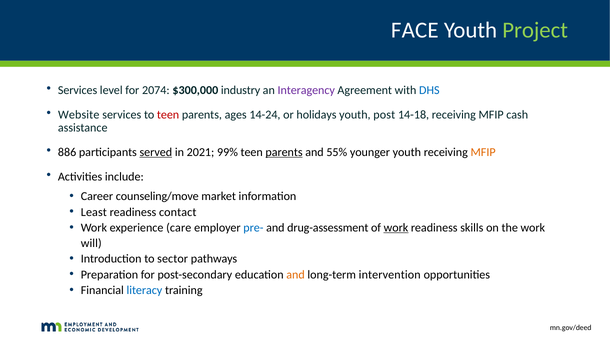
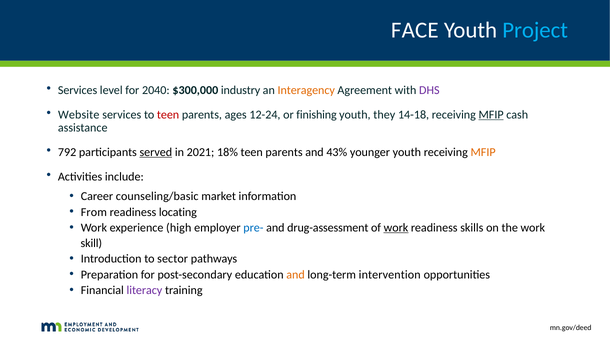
Project colour: light green -> light blue (535, 30)
2074: 2074 -> 2040 (156, 90)
Interagency colour: purple -> orange (306, 90)
DHS colour: blue -> purple (429, 90)
14-24: 14-24 -> 12-24 (265, 115)
holidays: holidays -> finishing (317, 115)
post: post -> they (384, 115)
MFIP underline: none -> present (491, 115)
886: 886 -> 792 (67, 152)
99%: 99% -> 18% (227, 152)
parents underline: present -> none (284, 152)
55%: 55% -> 43% (337, 152)
counseling/move: counseling/move -> counseling/basic (157, 196)
Least: Least -> From (94, 212)
contact: contact -> locating (178, 212)
care: care -> high (179, 228)
will: will -> skill (91, 243)
literacy colour: blue -> purple (144, 290)
